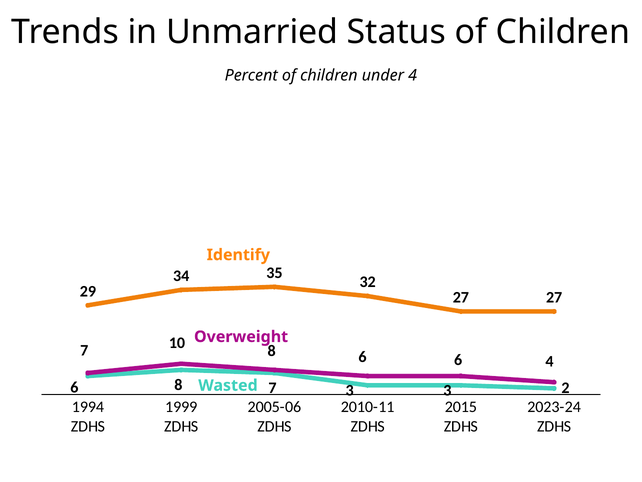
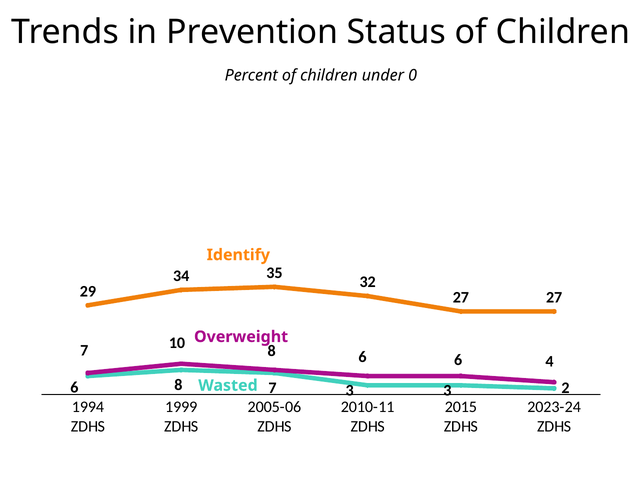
Unmarried: Unmarried -> Prevention (252, 32)
under 4: 4 -> 0 (413, 75)
